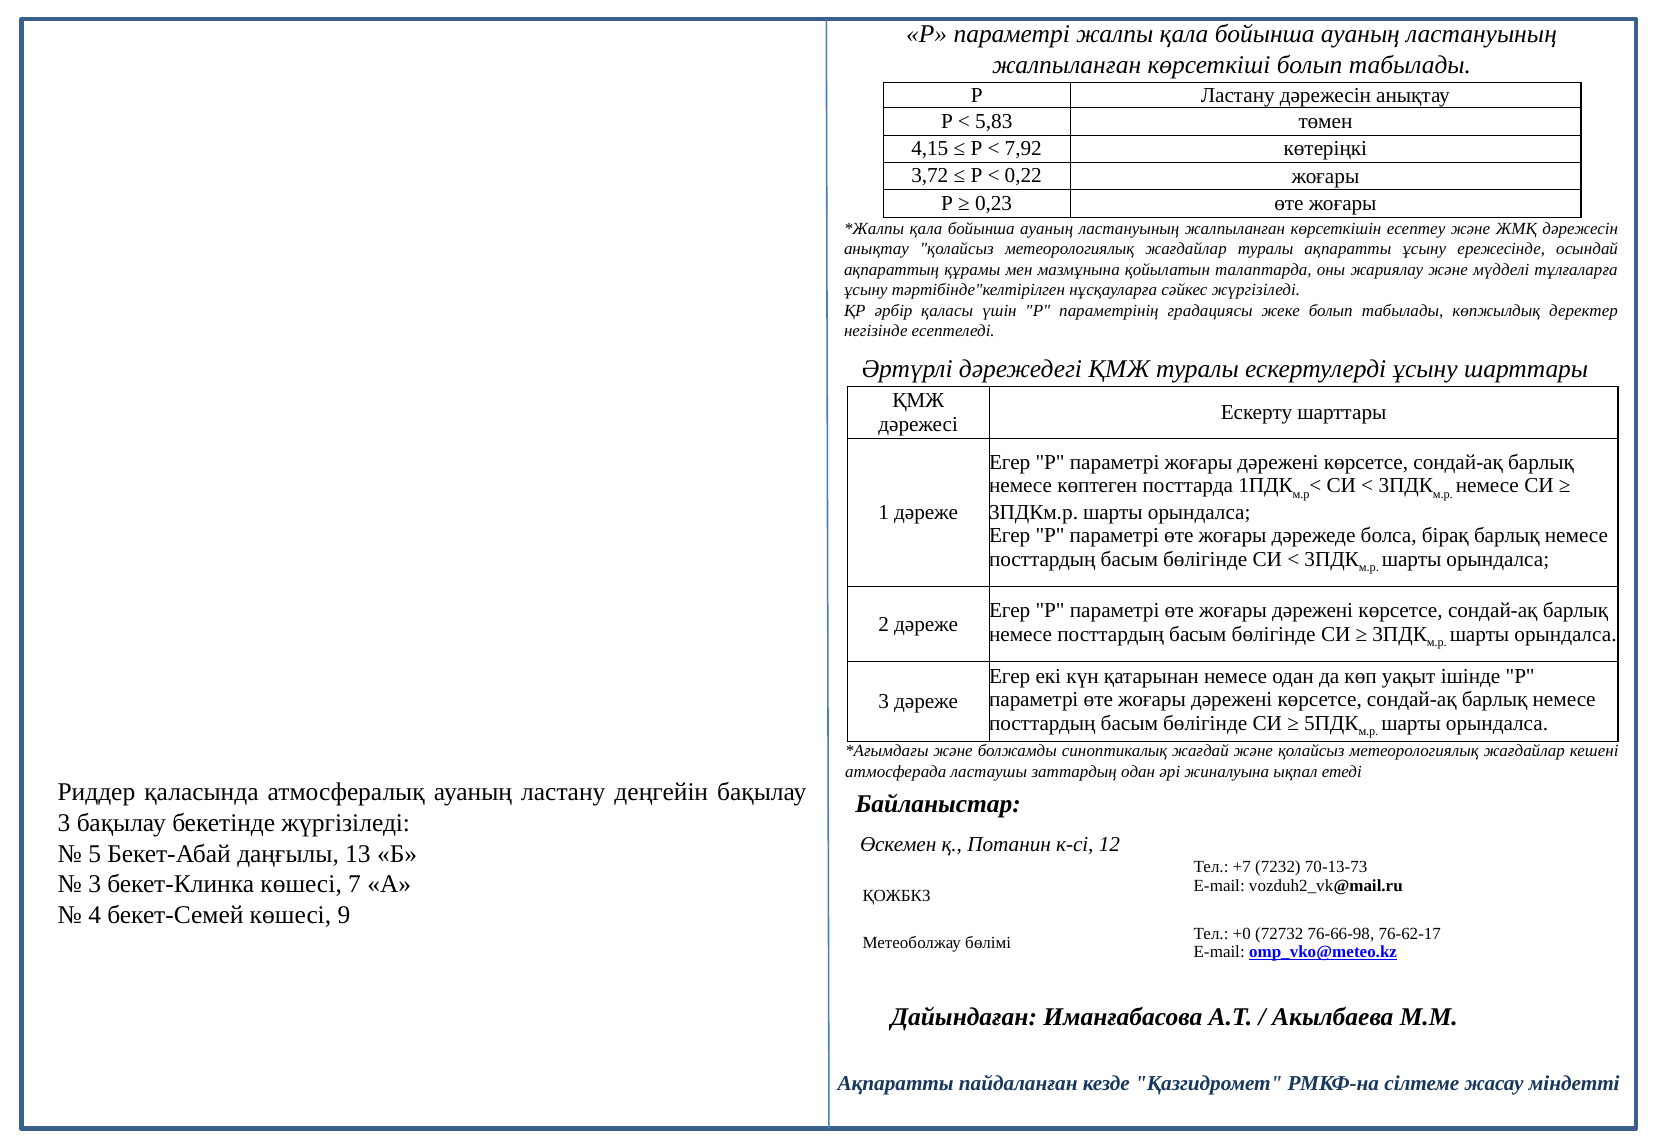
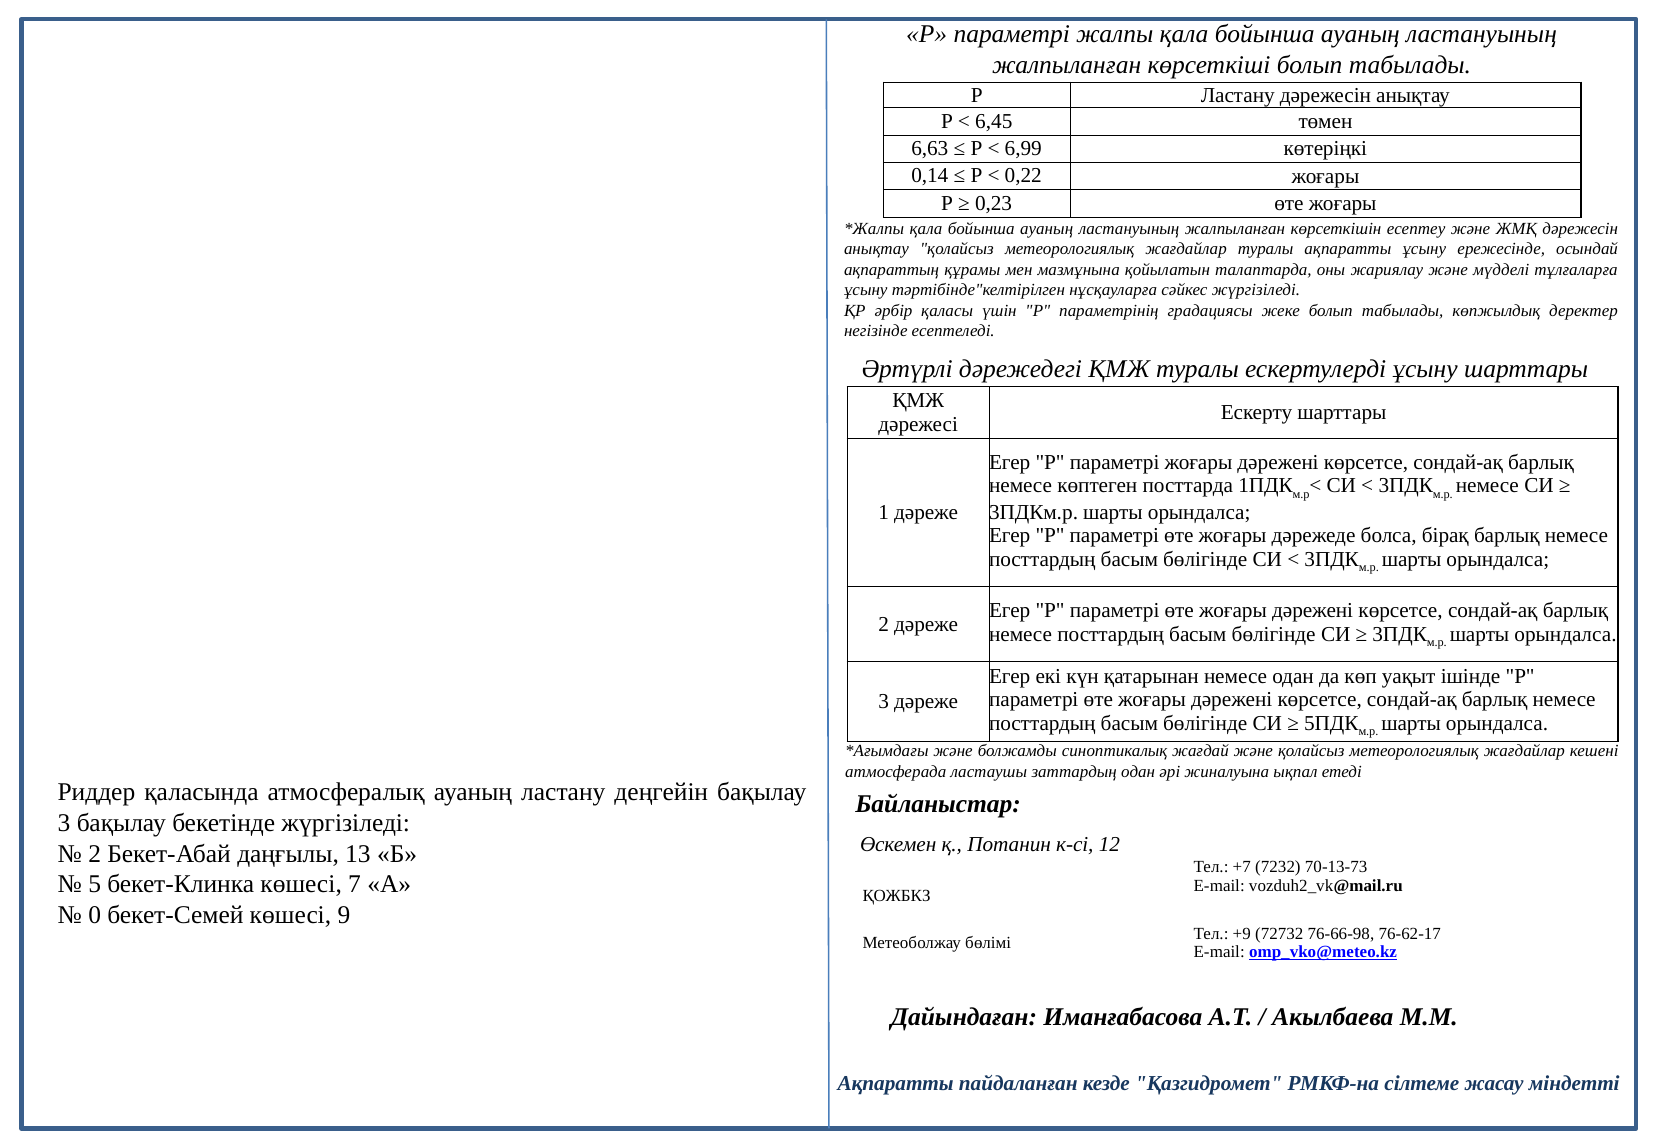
5,83: 5,83 -> 6,45 (994, 121)
4,15: 4,15 -> 6,63 (930, 149)
7,92: 7,92 -> 6,99 (1023, 149)
3,72: 3,72 -> 0,14 (930, 176)
5: 5 -> 2 (95, 854)
3: 3 -> 5 (95, 884)
4: 4 -> 0 (95, 915)
+0: +0 -> +9 (1242, 933)
